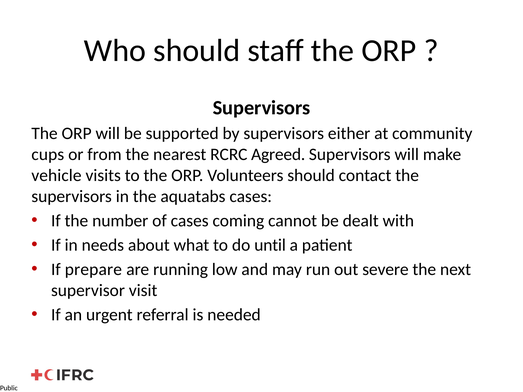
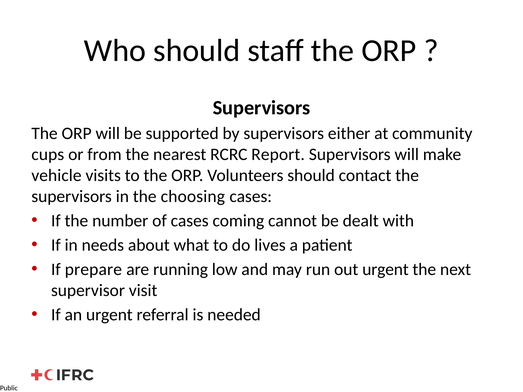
Agreed: Agreed -> Report (278, 155)
aquatabs: aquatabs -> choosing (193, 196)
until: until -> lives (270, 245)
out severe: severe -> urgent (385, 270)
